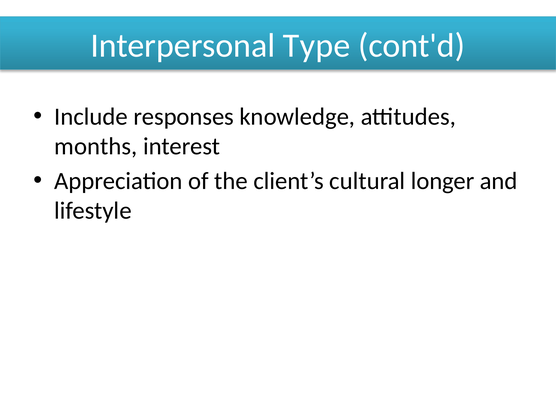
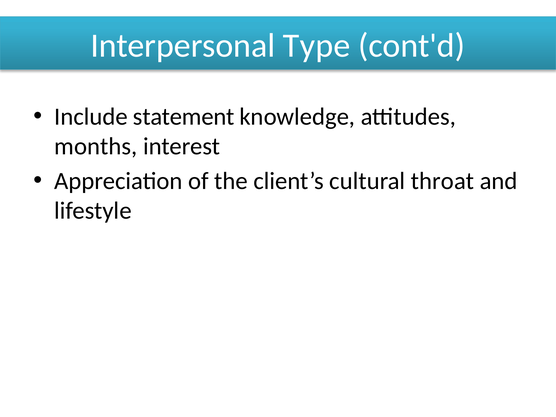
responses: responses -> statement (184, 117)
longer: longer -> throat (443, 181)
